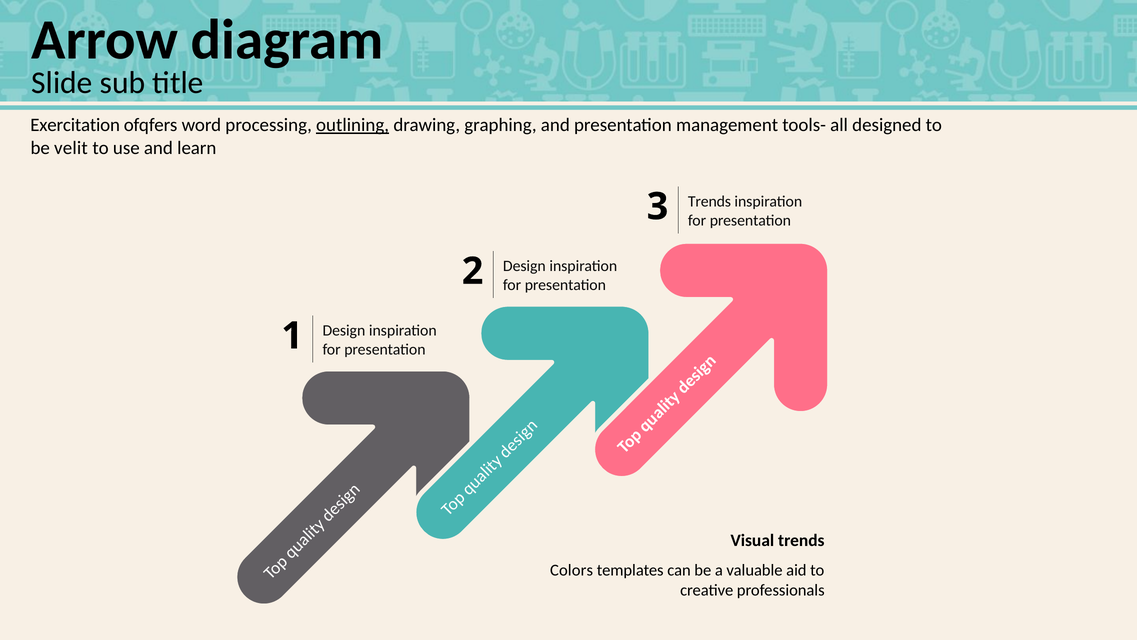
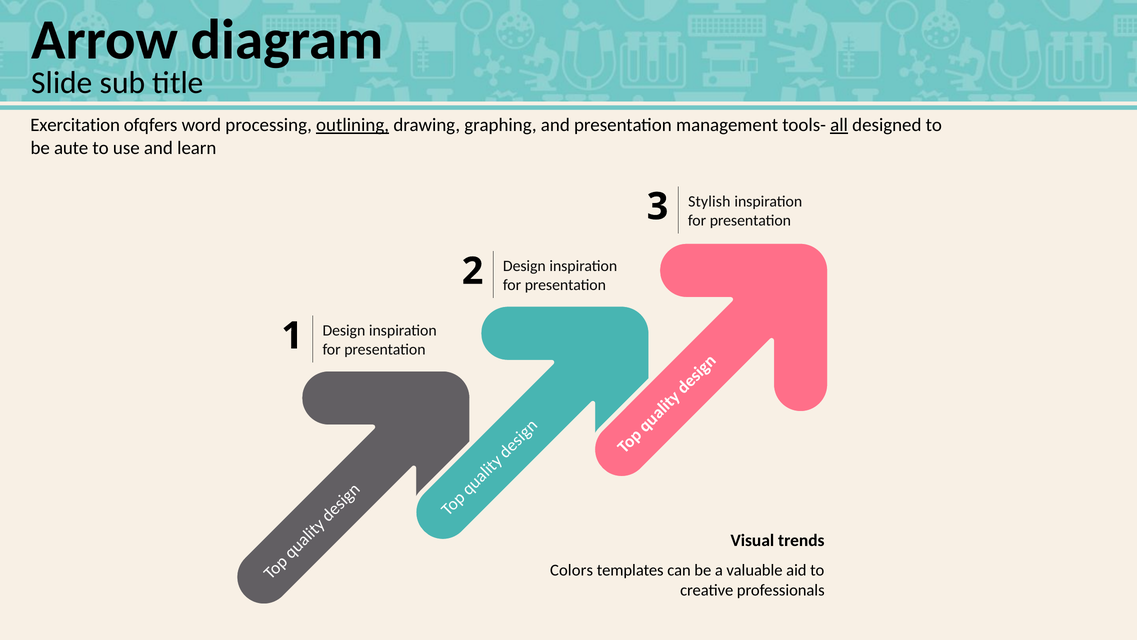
all underline: none -> present (839, 125)
velit: velit -> aute (71, 148)
Trends: Trends -> Stylish (709, 201)
